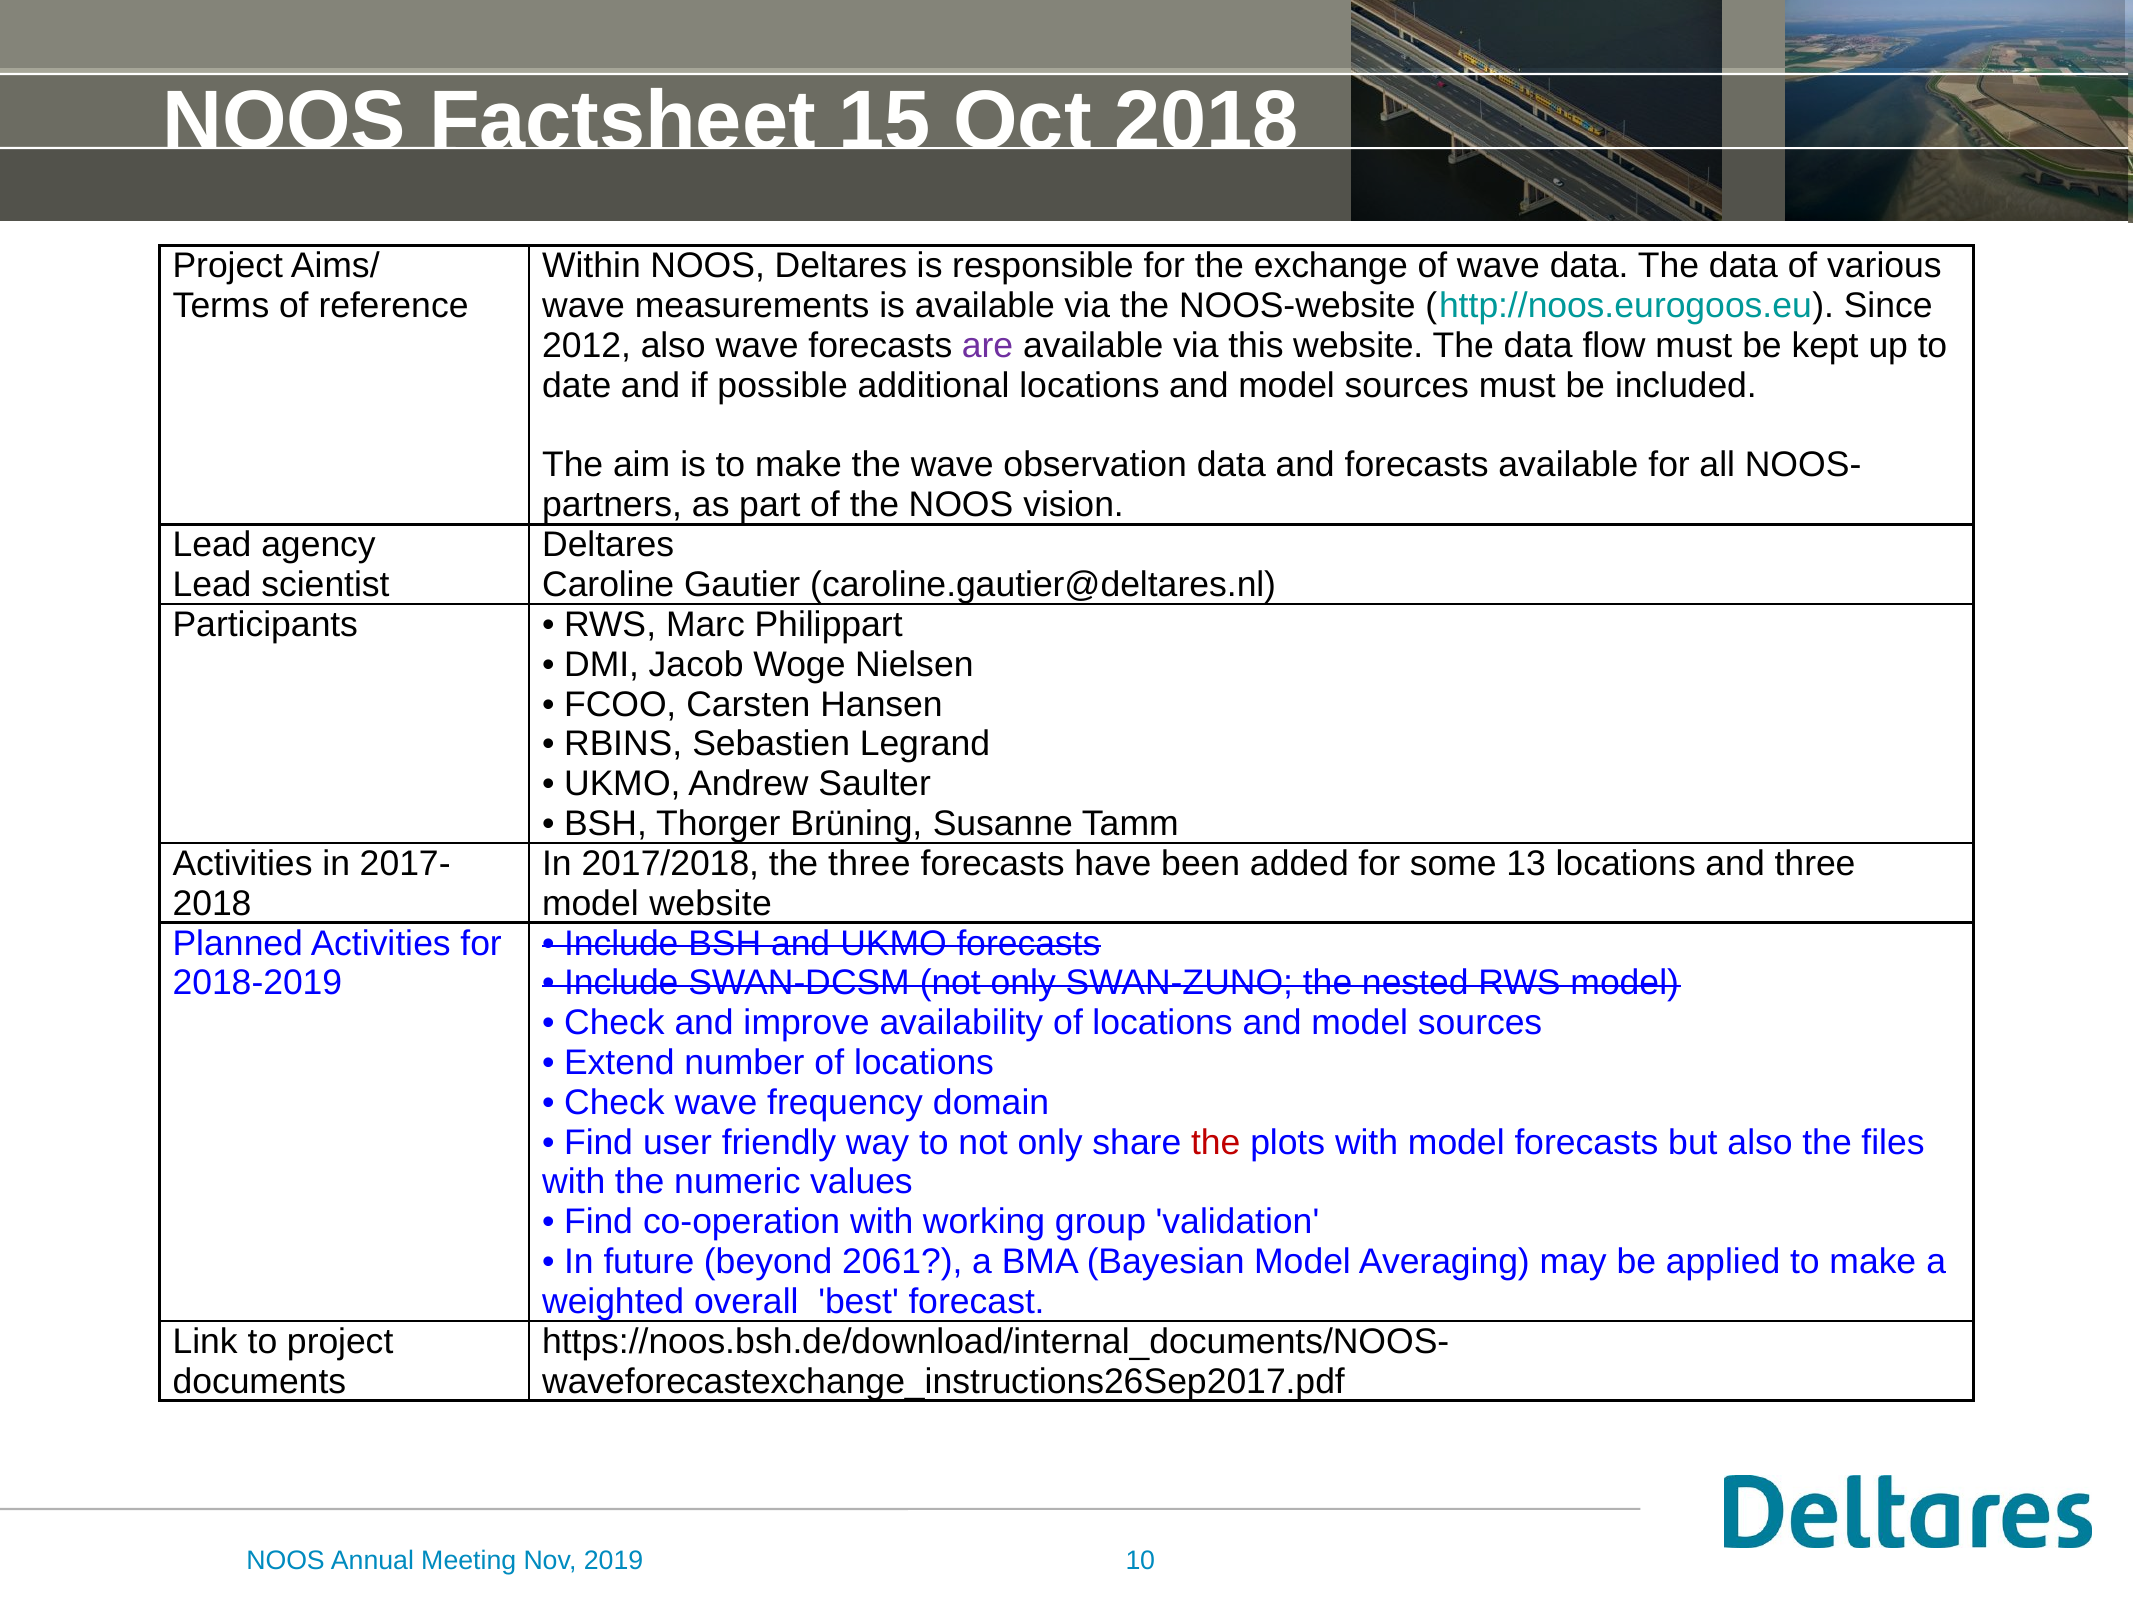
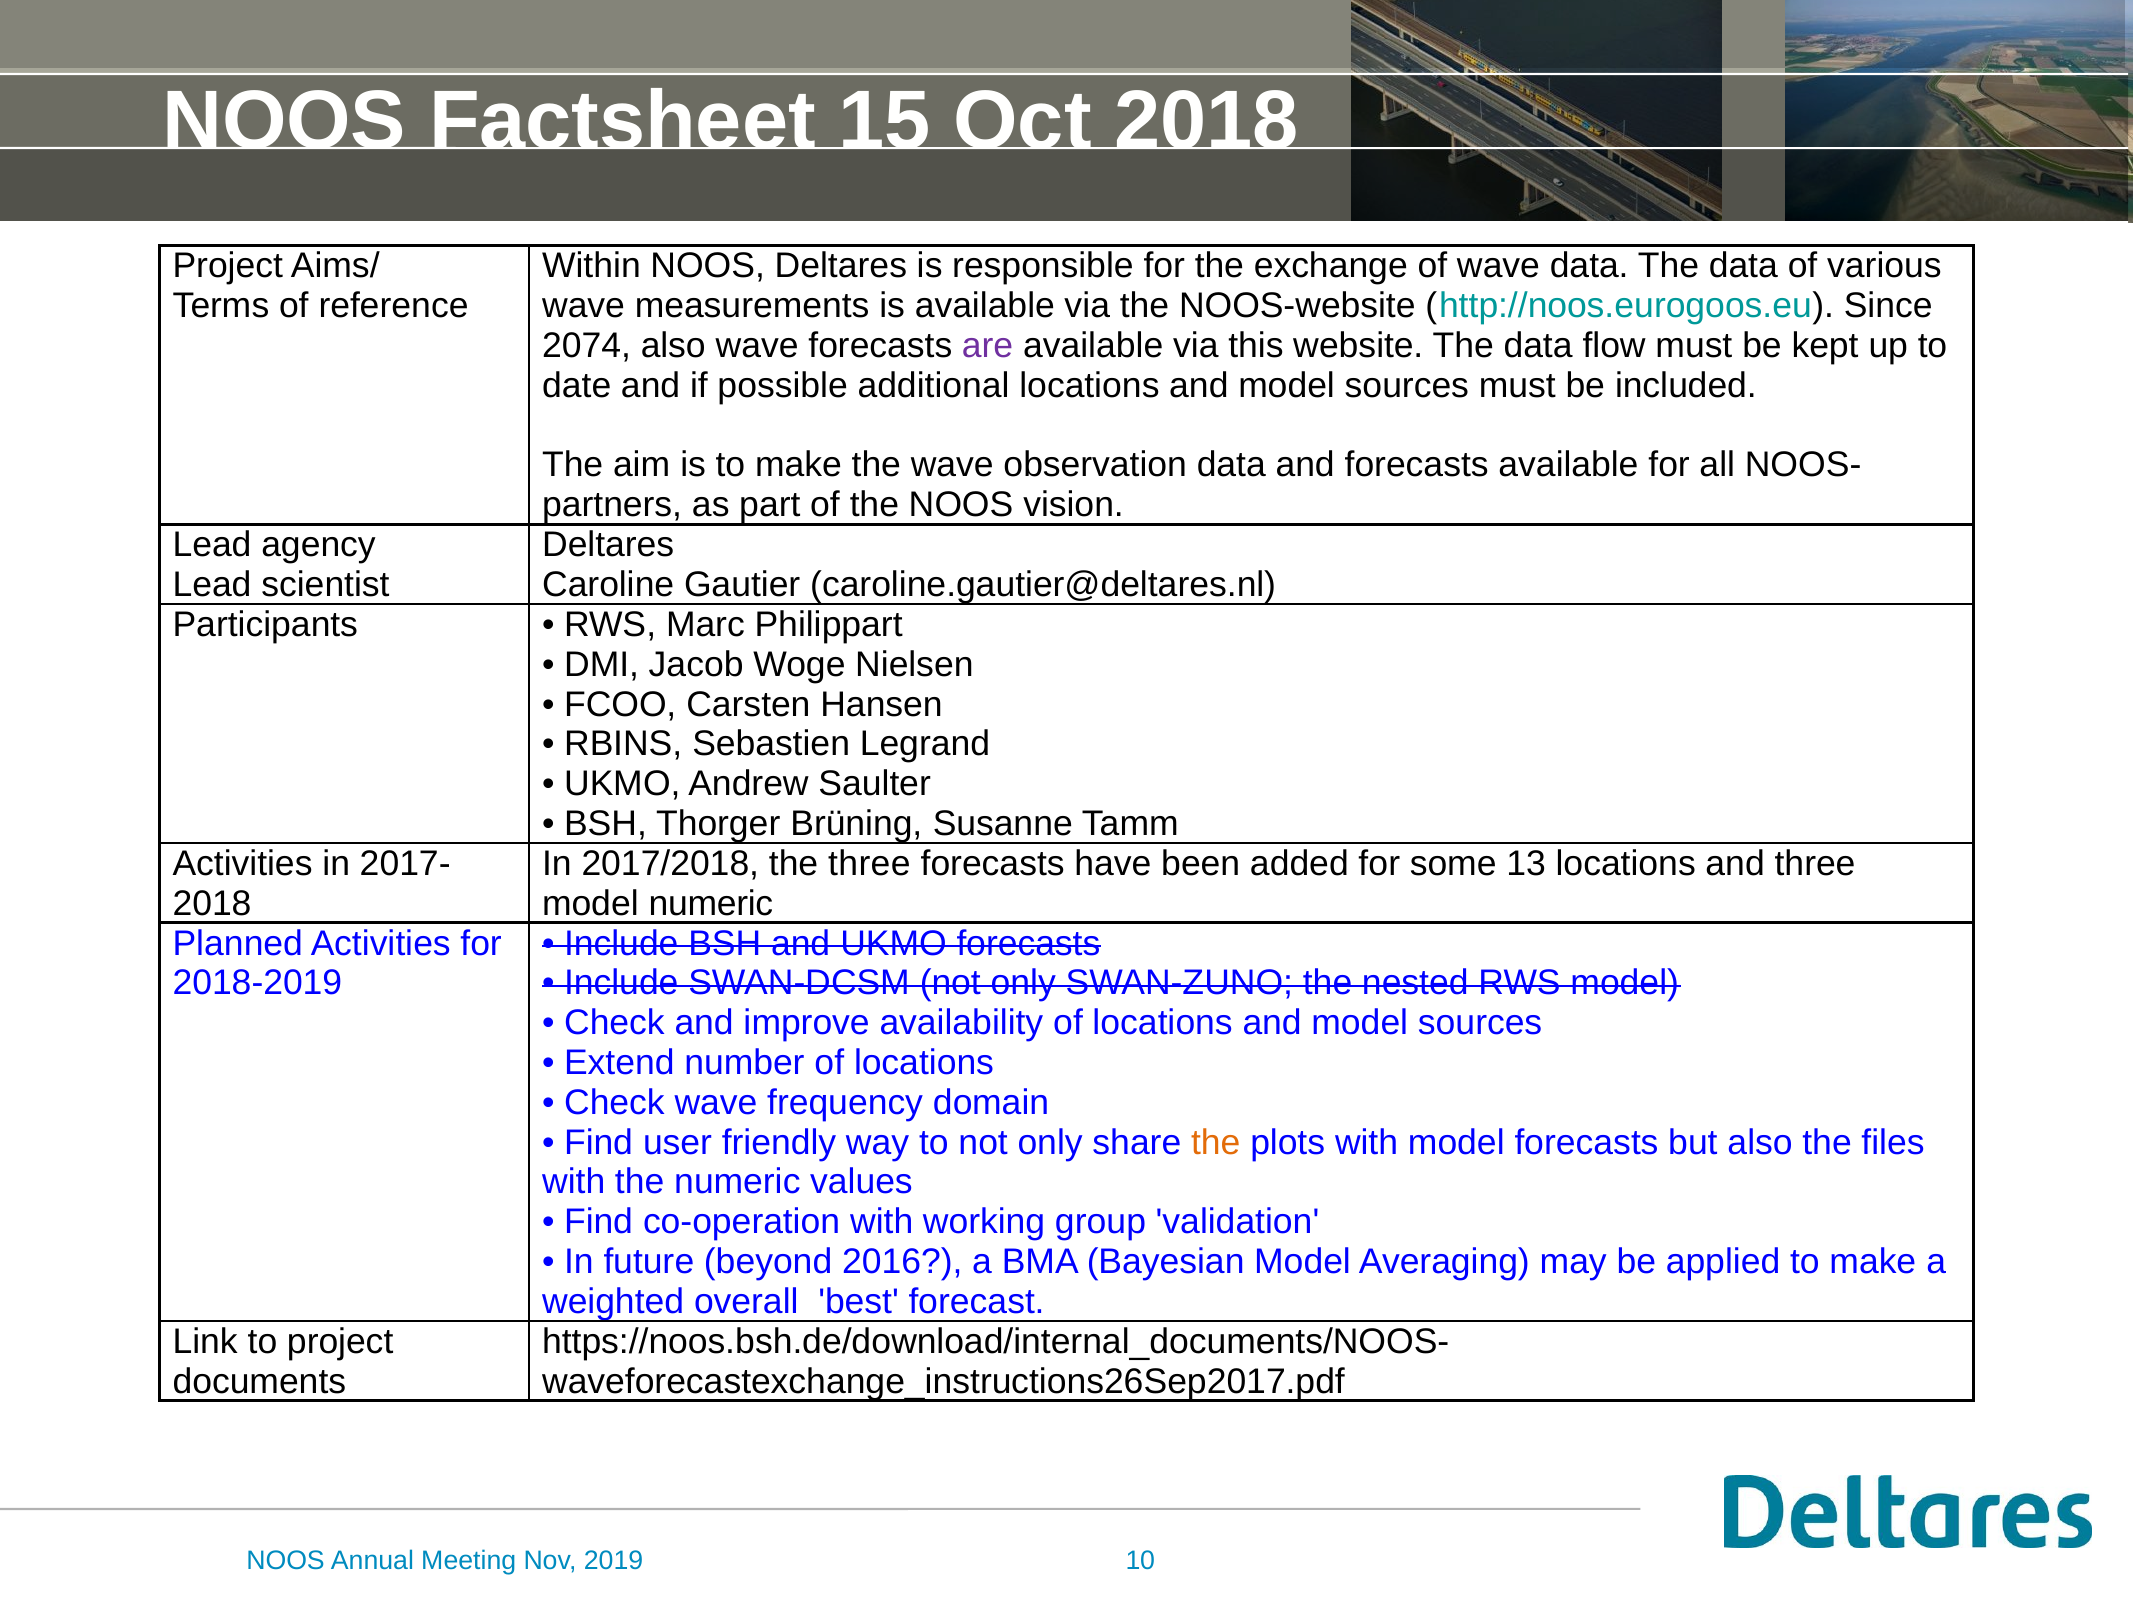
2012: 2012 -> 2074 (587, 346)
model website: website -> numeric (711, 903)
the colour: red -> orange (1216, 1142)
2061: 2061 -> 2016 (902, 1262)
